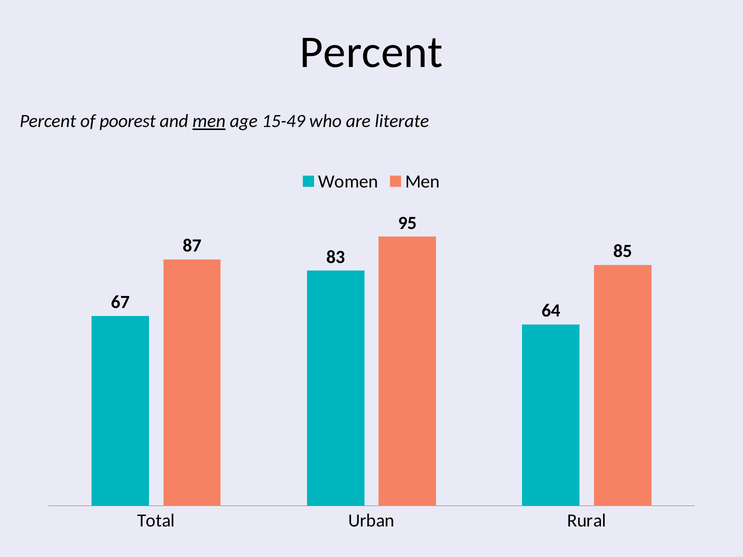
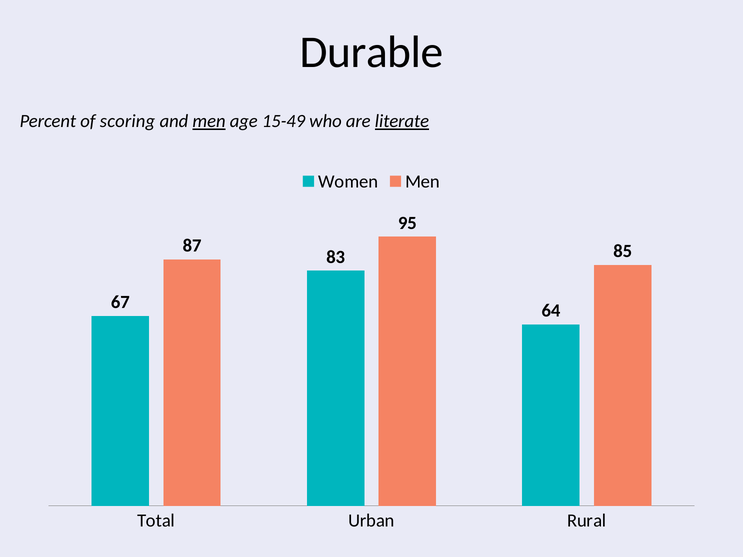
Percent: Percent -> Durable (372, 52)
poorest: poorest -> scoring (128, 121)
literate underline: none -> present (402, 121)
